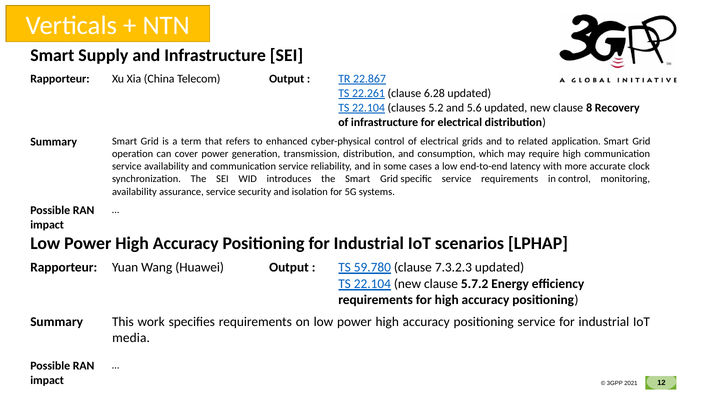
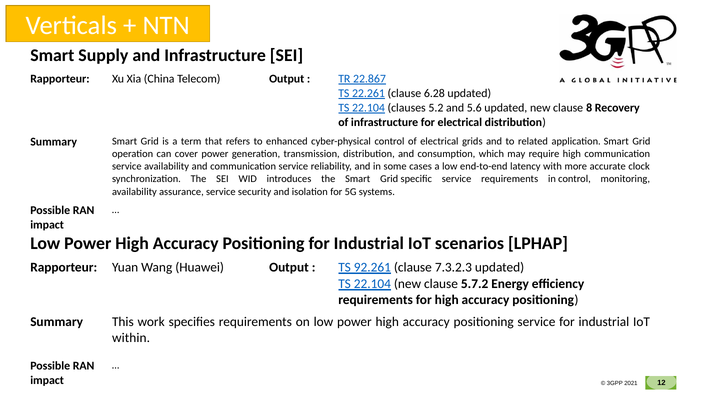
59.780: 59.780 -> 92.261 (372, 267)
media: media -> within (131, 338)
